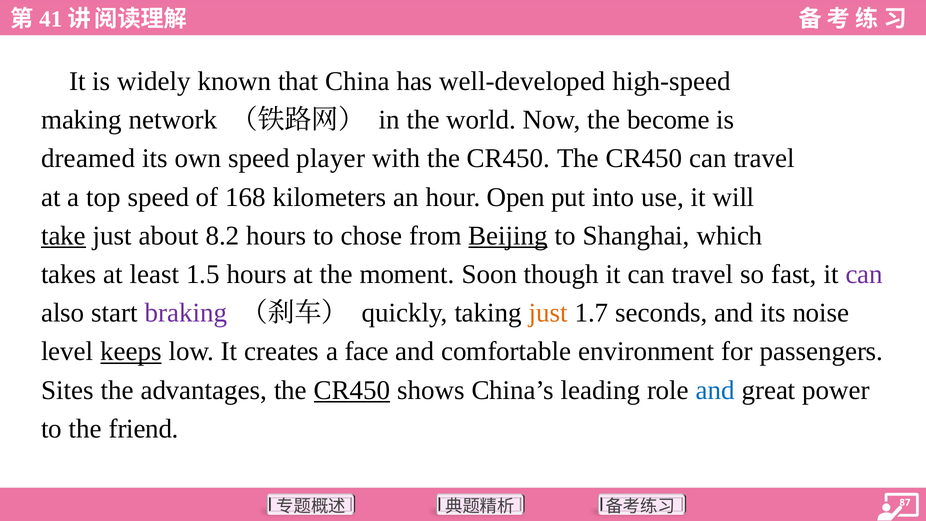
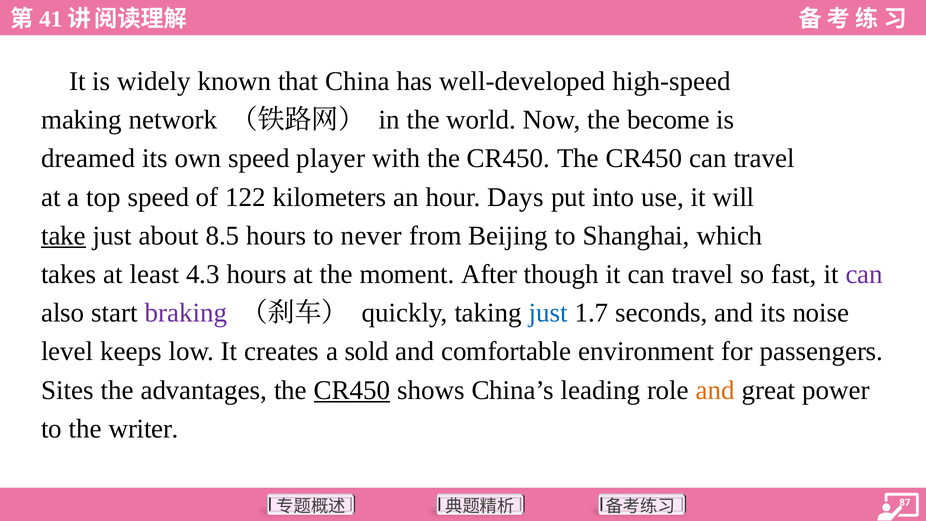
168: 168 -> 122 (246, 197)
Open: Open -> Days (516, 197)
8.2: 8.2 -> 8.5 (222, 236)
chose: chose -> never (371, 236)
Beijing underline: present -> none (508, 236)
1.5: 1.5 -> 4.3 (203, 274)
Soon: Soon -> After (489, 274)
just colour: orange -> blue (548, 313)
keeps underline: present -> none (131, 351)
face: face -> sold (367, 351)
and colour: blue -> orange (715, 390)
friend: friend -> writer (144, 429)
